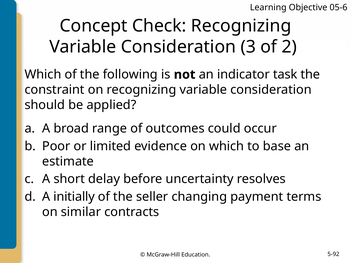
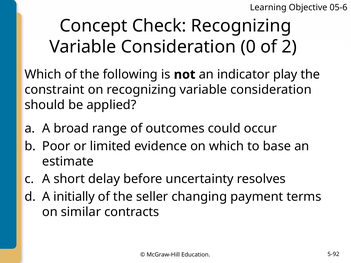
3: 3 -> 0 (248, 47)
task: task -> play (285, 75)
